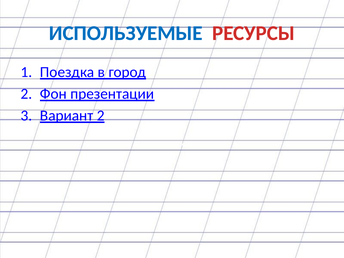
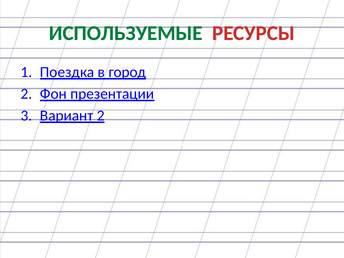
ИСПОЛЬЗУЕМЫЕ colour: blue -> green (126, 33)
